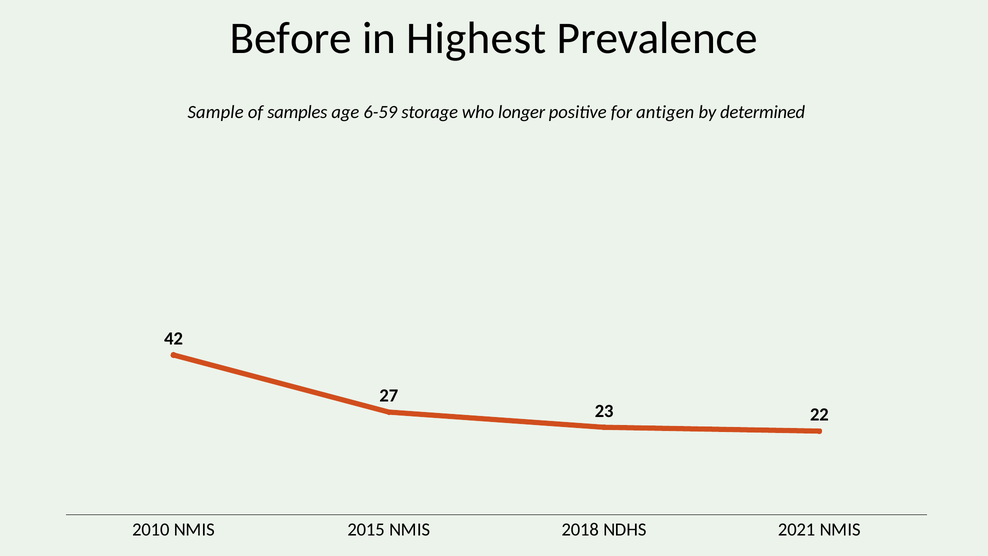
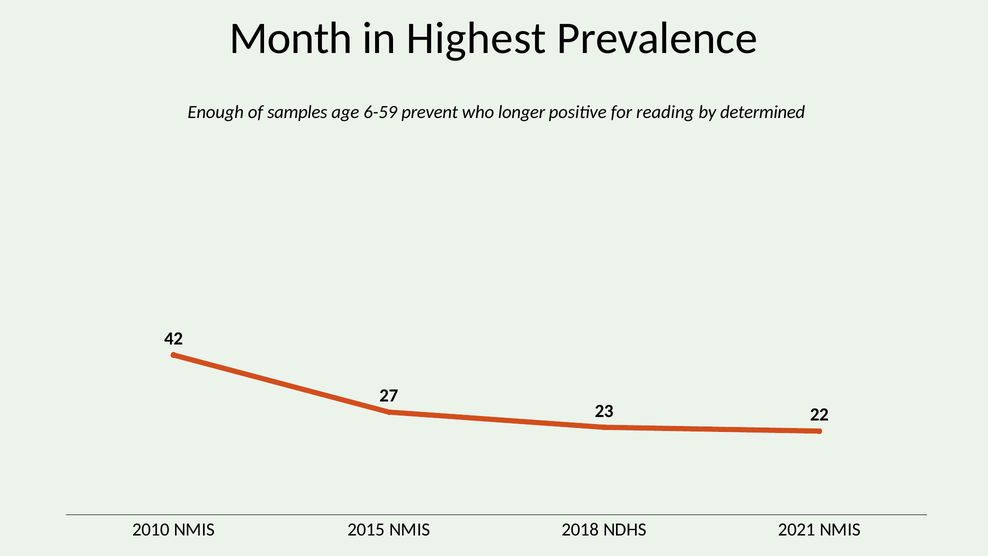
Before: Before -> Month (291, 38)
Sample: Sample -> Enough (216, 112)
storage: storage -> prevent (430, 112)
antigen: antigen -> reading (665, 112)
